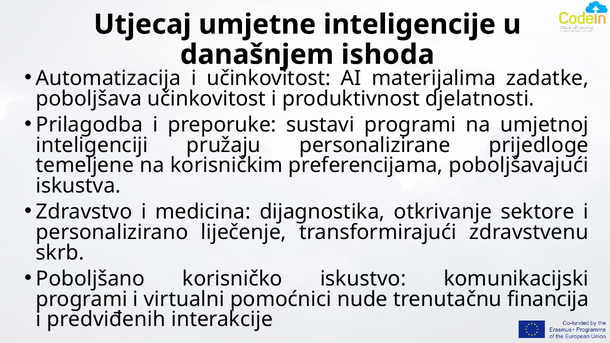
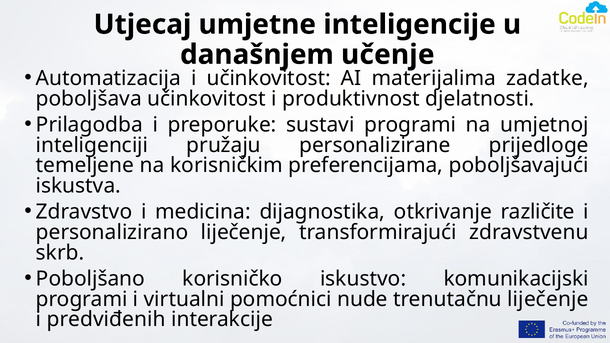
ishoda: ishoda -> učenje (388, 55)
sektore: sektore -> različite (538, 212)
trenutačnu financija: financija -> liječenje (548, 299)
